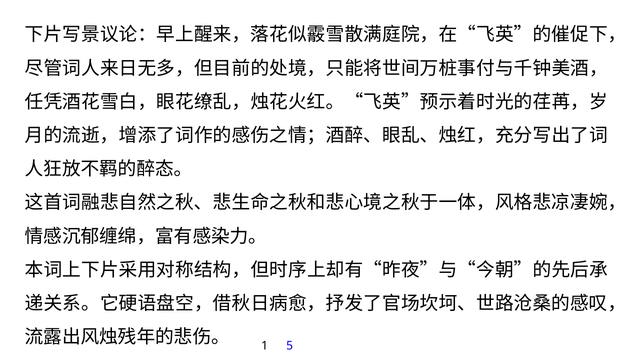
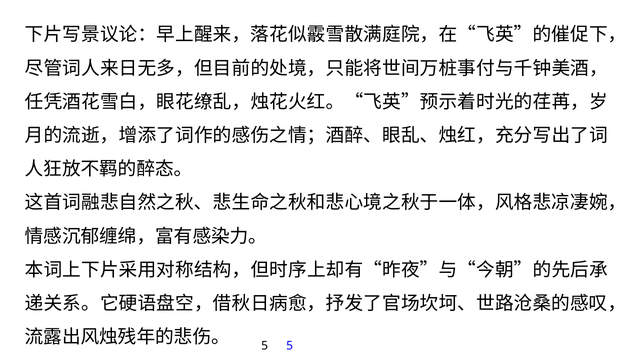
1: 1 -> 5 (265, 346)
